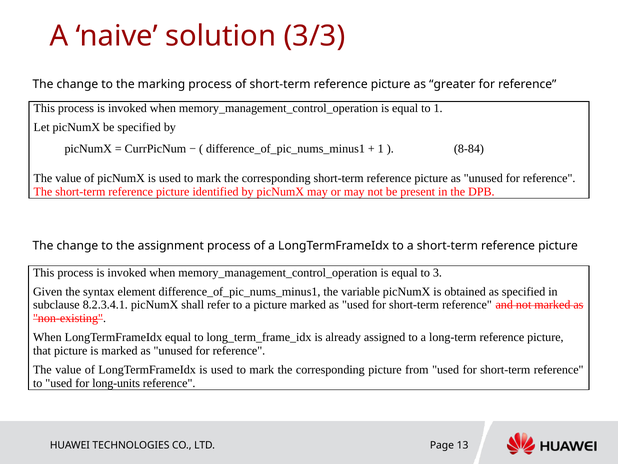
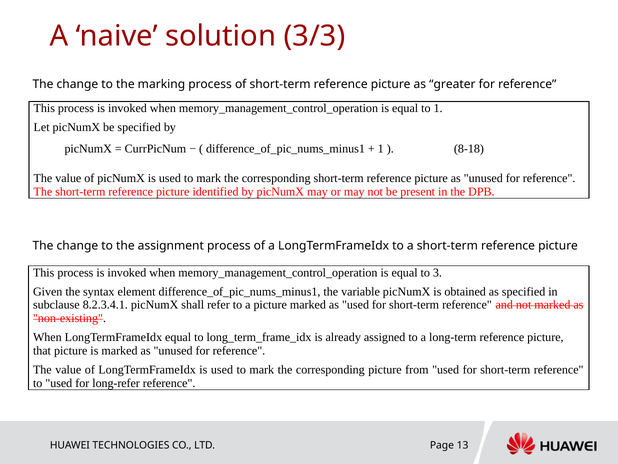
8‑84: 8‑84 -> 8‑18 (469, 149)
long-units: long-units -> long-refer (116, 383)
